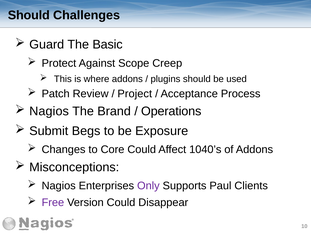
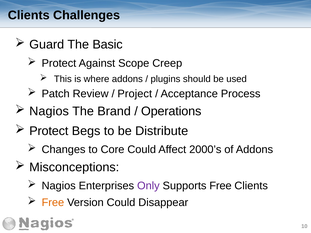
Should: Should -> Clients (29, 15)
Submit: Submit -> Protect (49, 131)
Exposure: Exposure -> Distribute (162, 131)
1040’s: 1040’s -> 2000’s (205, 150)
Supports Paul: Paul -> Free (221, 186)
Free colour: purple -> orange (53, 203)
